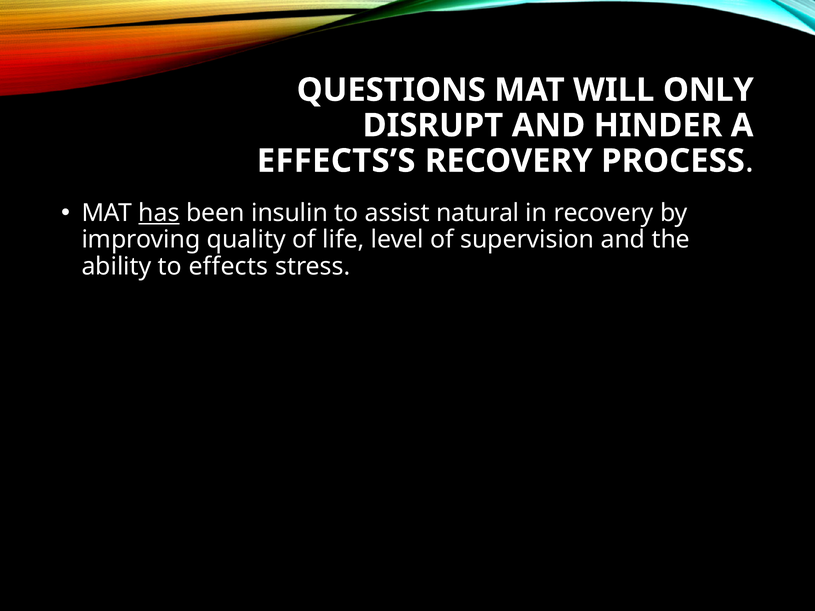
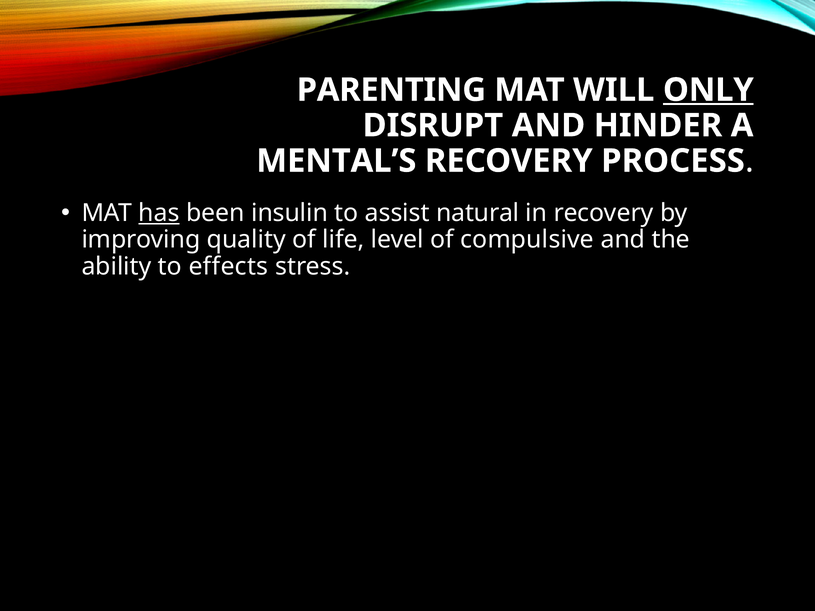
QUESTIONS: QUESTIONS -> PARENTING (391, 90)
ONLY underline: none -> present (708, 90)
EFFECTS’S: EFFECTS’S -> MENTAL’S (336, 161)
supervision: supervision -> compulsive (527, 240)
